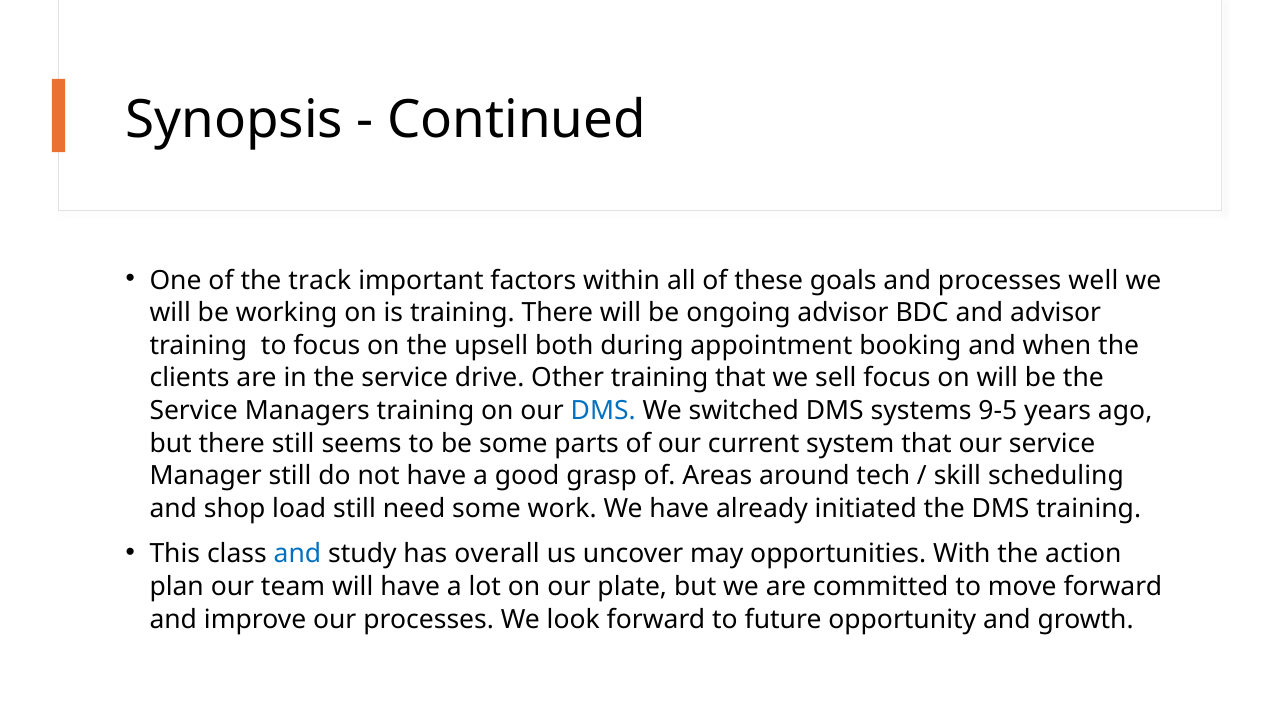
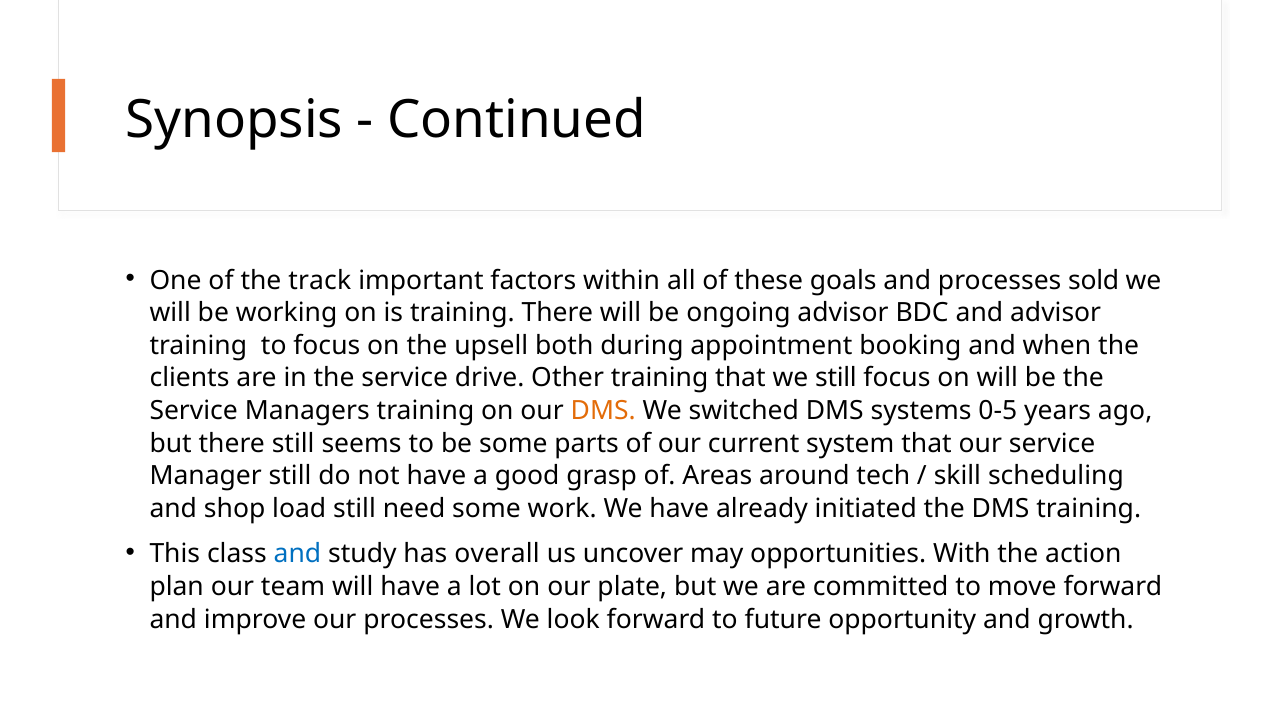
well: well -> sold (1094, 281)
we sell: sell -> still (836, 378)
DMS colour: blue -> orange (603, 411)
9-5: 9-5 -> 0-5 (998, 411)
